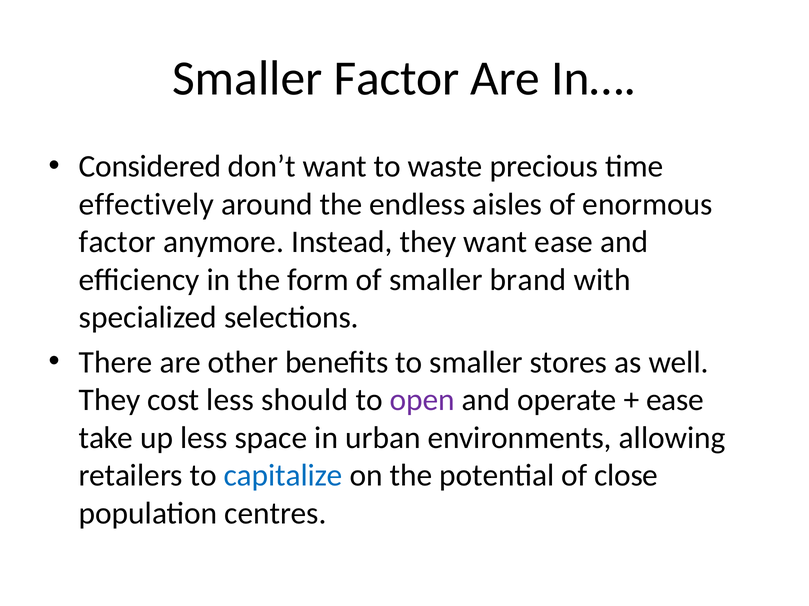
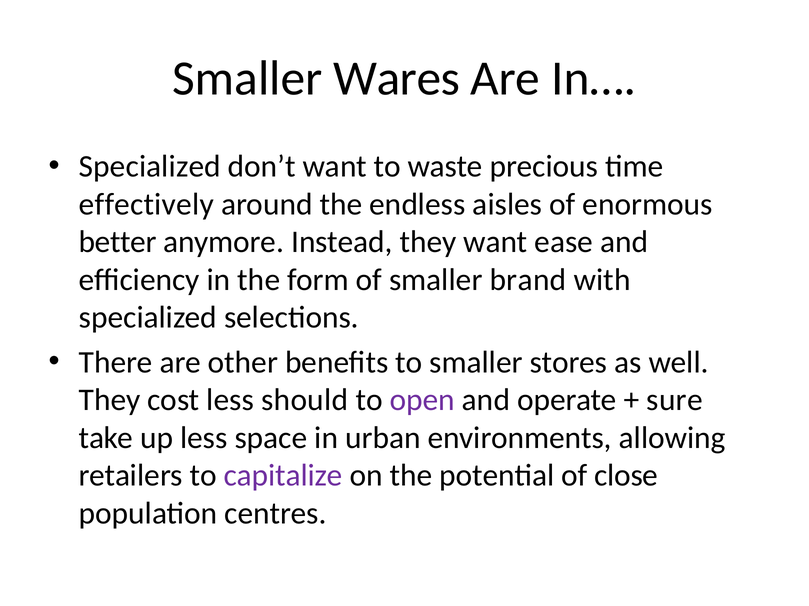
Smaller Factor: Factor -> Wares (397, 78)
Considered: Considered -> Specialized (150, 167)
factor: factor -> better (118, 242)
ease: ease -> sure (675, 401)
capitalize colour: blue -> purple (283, 476)
